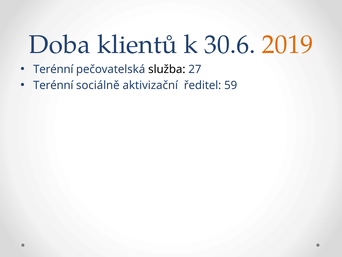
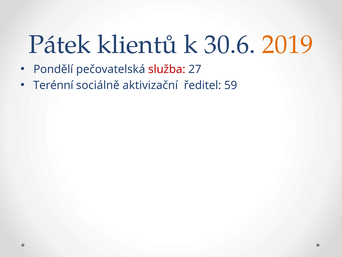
Doba: Doba -> Pátek (60, 45)
Terénní: Terénní -> Pondělí (53, 69)
služba colour: black -> red (167, 69)
